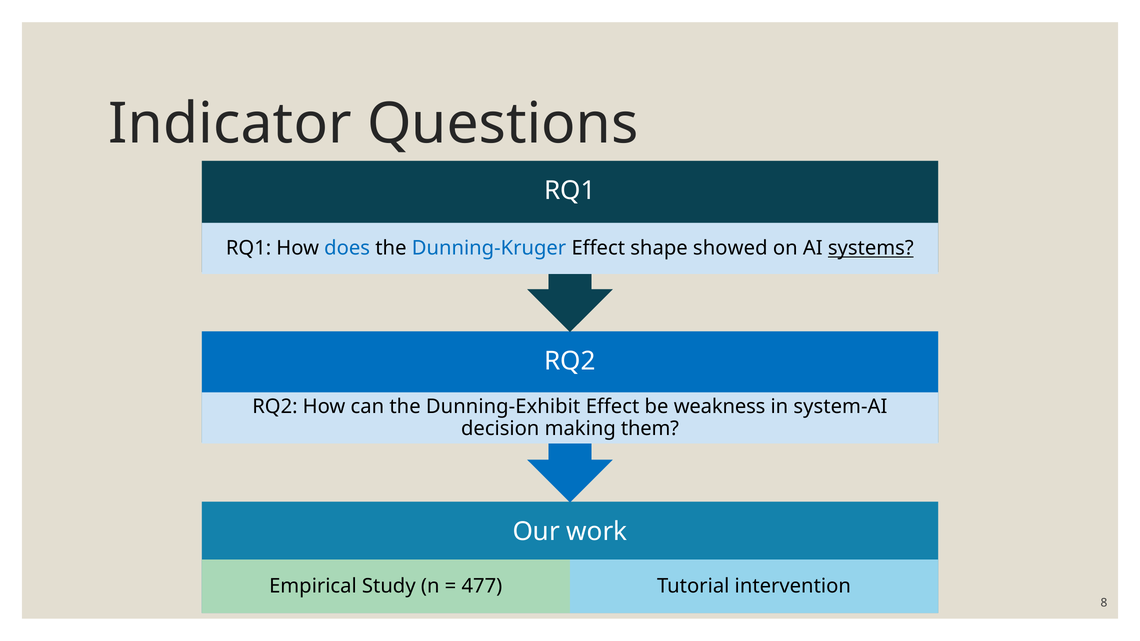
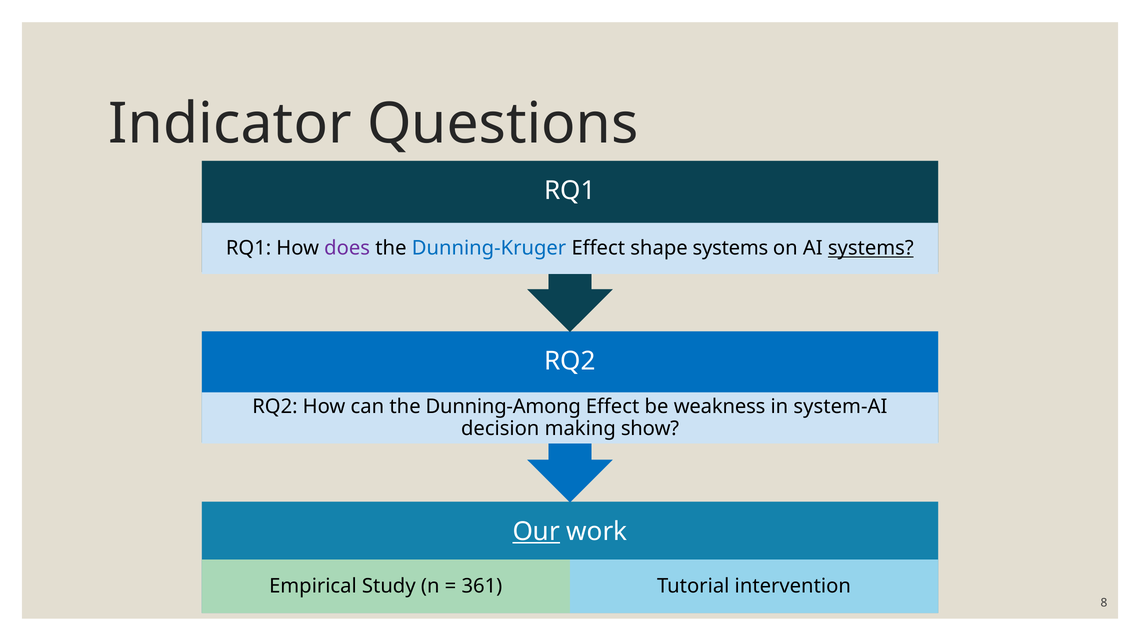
does colour: blue -> purple (347, 248)
shape showed: showed -> systems (730, 248)
Dunning-Exhibit: Dunning-Exhibit -> Dunning-Among (503, 407)
them: them -> show (650, 429)
Our underline: none -> present (536, 532)
477: 477 -> 361 (482, 586)
